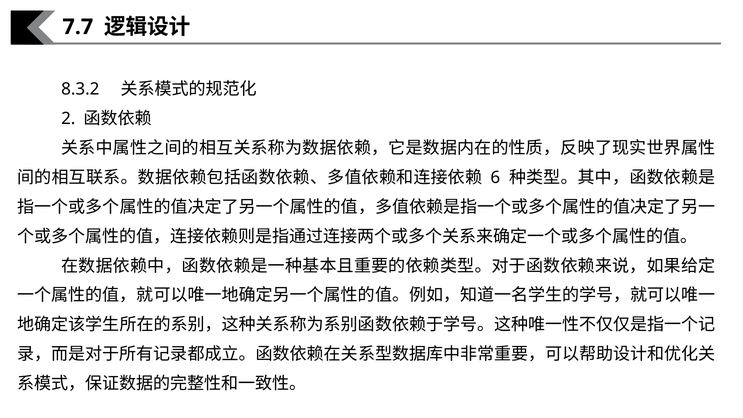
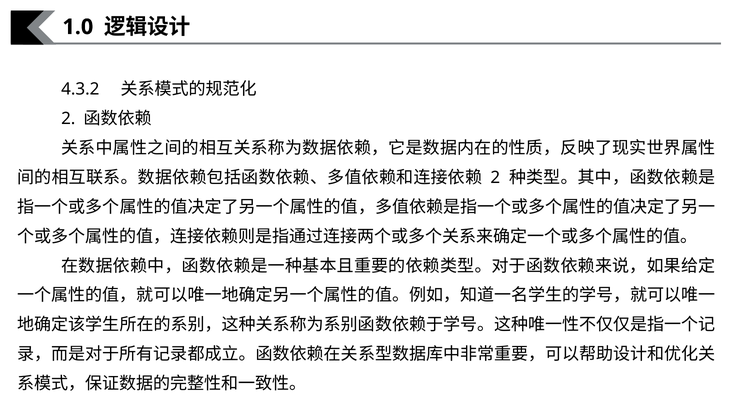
7.7: 7.7 -> 1.0 (78, 27)
8.3.2: 8.3.2 -> 4.3.2 (80, 89)
6: 6 -> 2 (495, 178)
